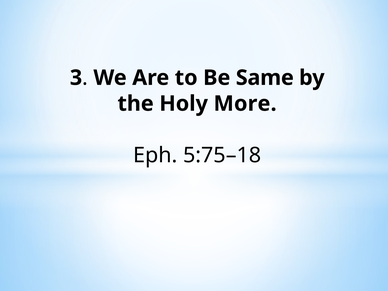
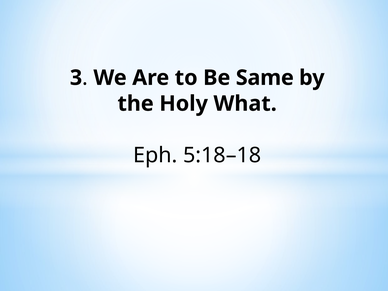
More: More -> What (245, 104)
5:75–18: 5:75–18 -> 5:18–18 (222, 155)
